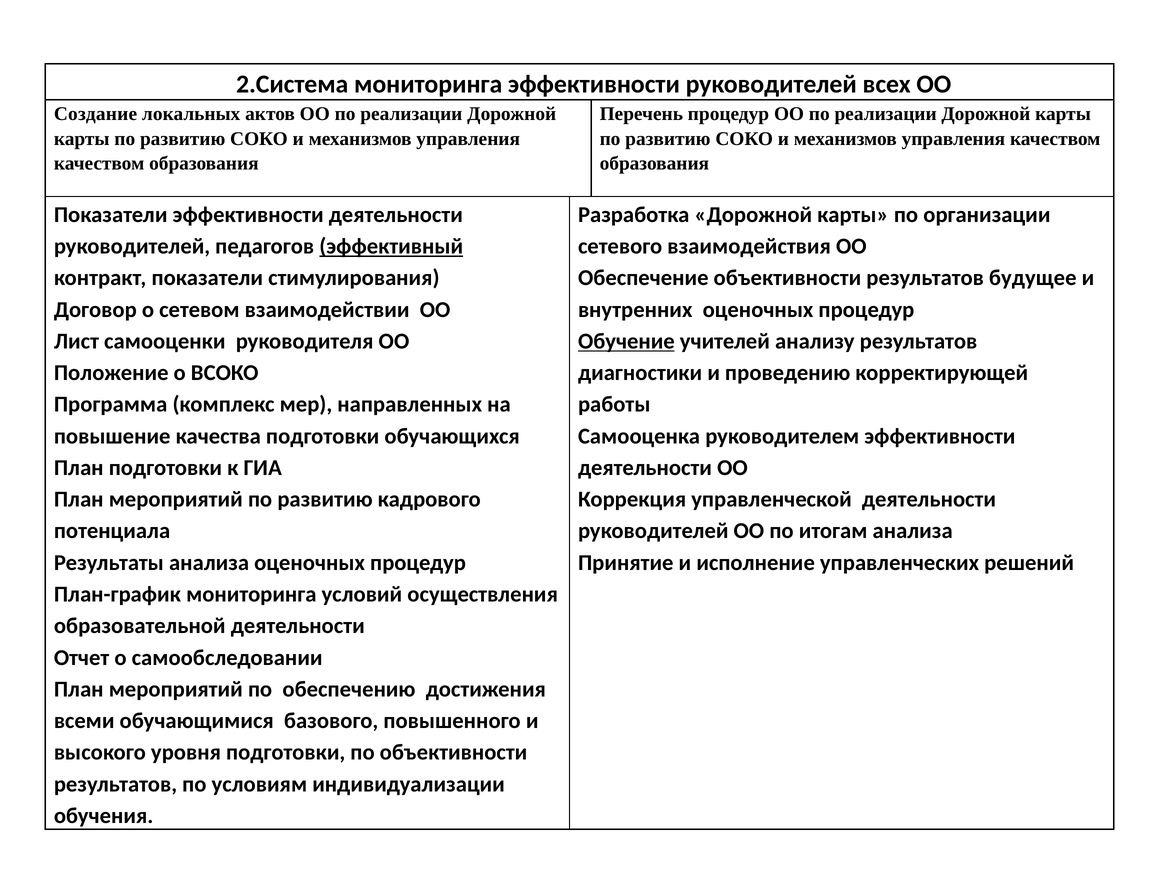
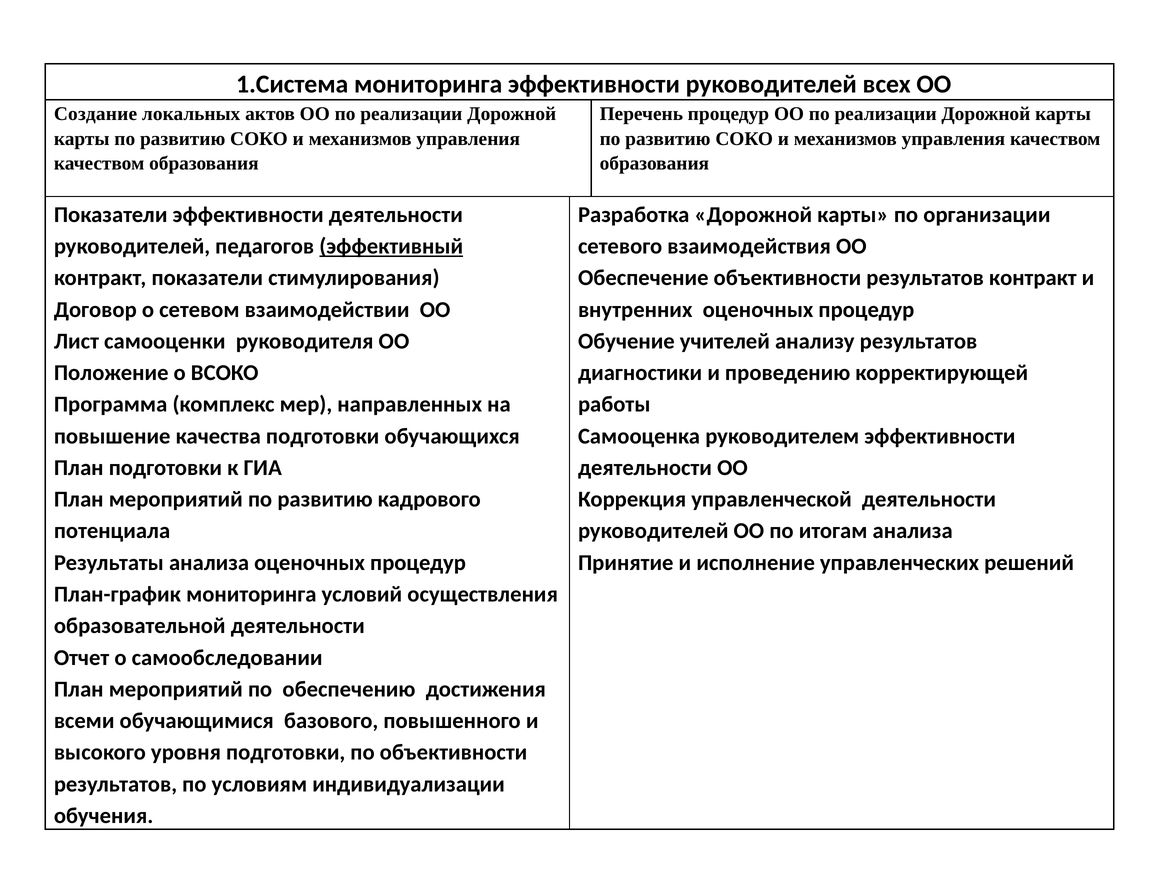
2.Система: 2.Система -> 1.Система (292, 84)
результатов будущее: будущее -> контракт (1033, 278)
Обучение underline: present -> none (626, 341)
